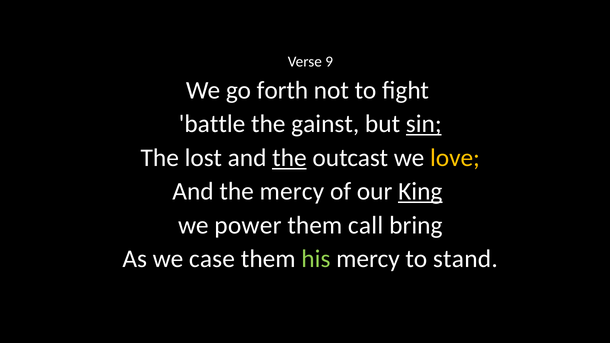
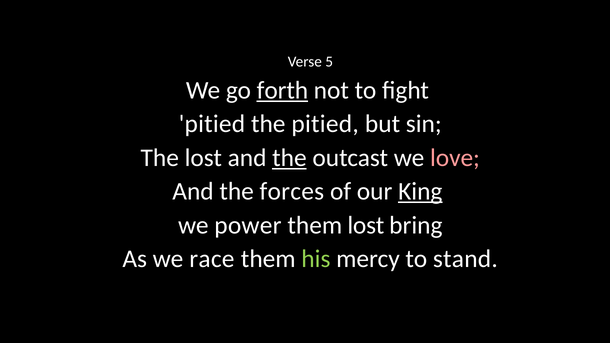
9: 9 -> 5 (329, 62)
forth underline: none -> present (282, 90)
battle: battle -> pitied (212, 124)
the gainst: gainst -> pitied (325, 124)
sin underline: present -> none (424, 124)
love colour: yellow -> pink (455, 158)
the mercy: mercy -> forces (292, 192)
them call: call -> lost (366, 225)
case: case -> race (212, 259)
